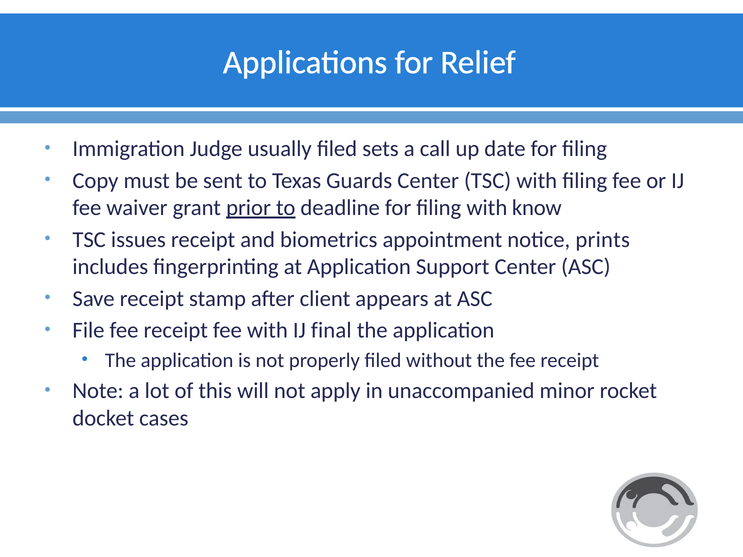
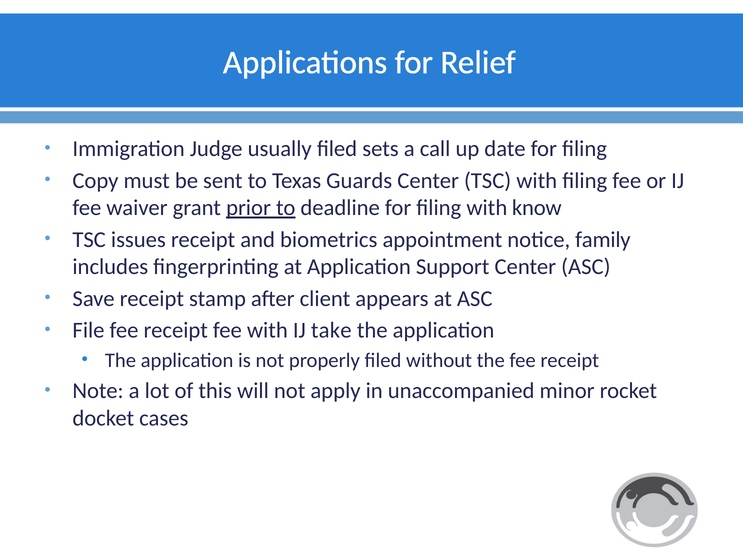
prints: prints -> family (603, 240)
final: final -> take (331, 330)
